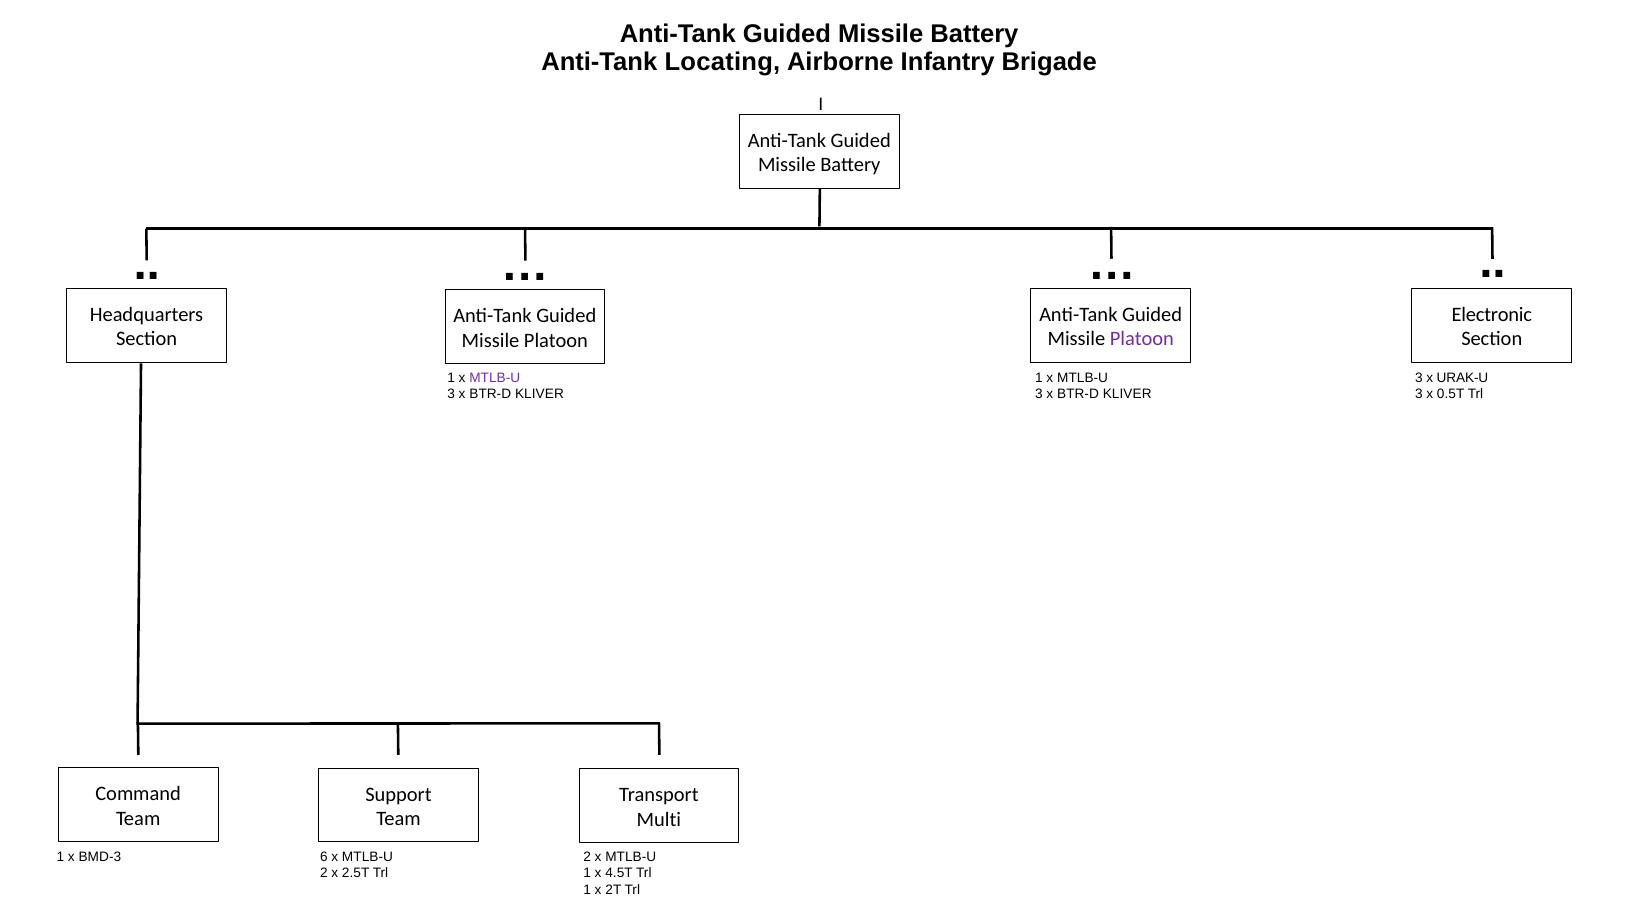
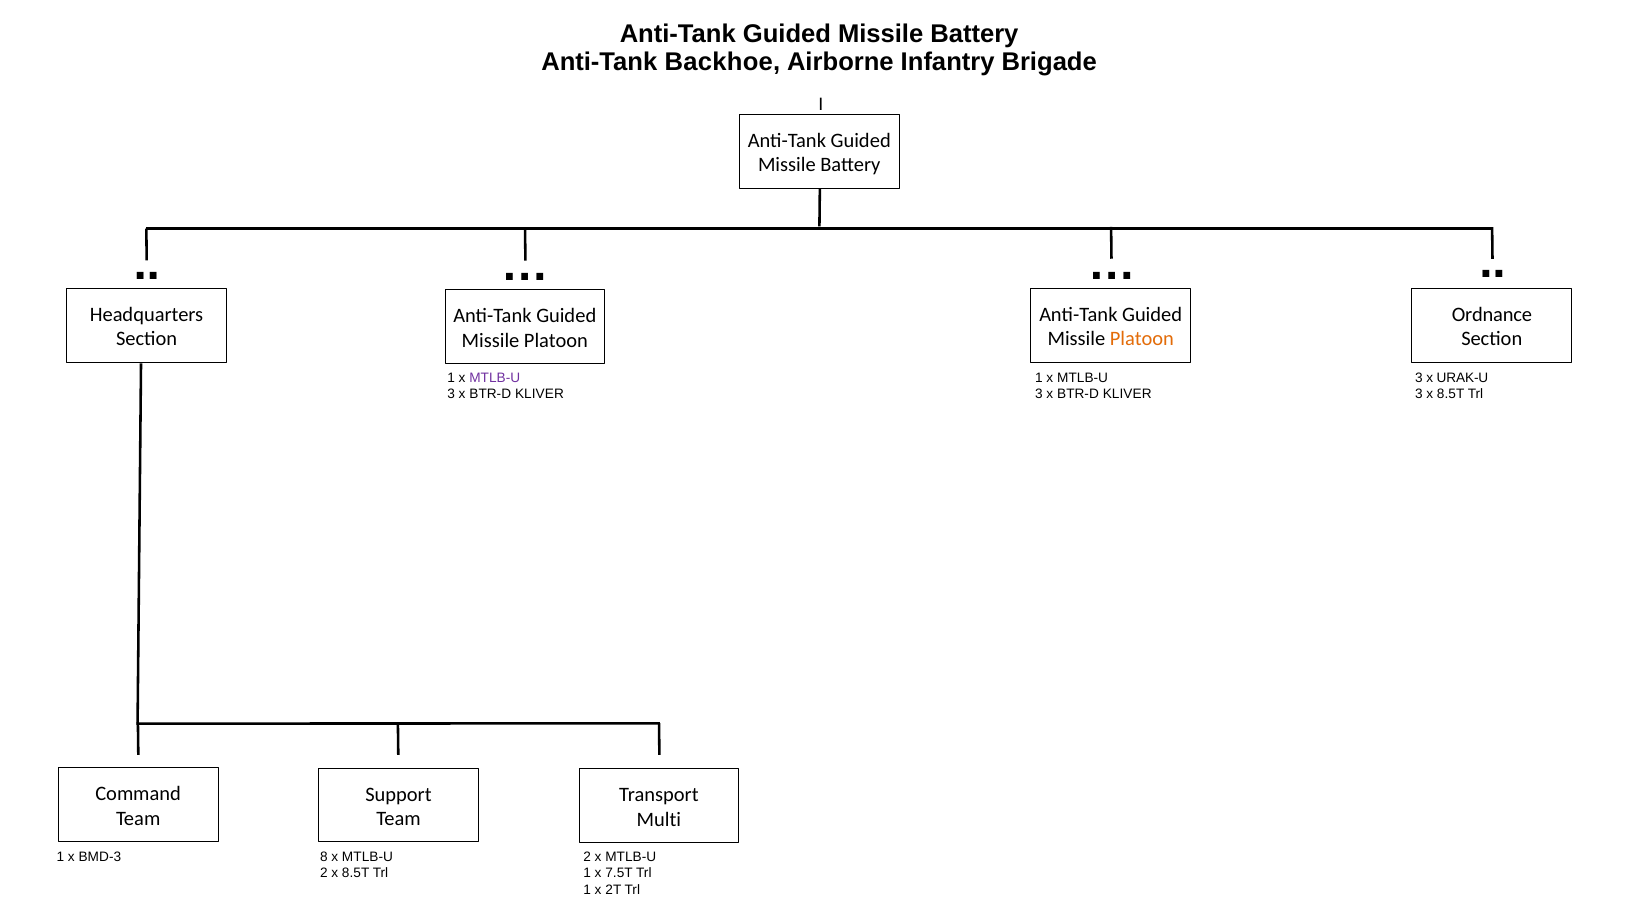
Locating: Locating -> Backhoe (722, 62)
Electronic: Electronic -> Ordnance (1492, 314)
Platoon colour: purple -> orange (1142, 339)
3 x 0.5T: 0.5T -> 8.5T (1451, 394)
6: 6 -> 8 (324, 857)
2 x 2.5T: 2.5T -> 8.5T (356, 873)
4.5T: 4.5T -> 7.5T (619, 873)
